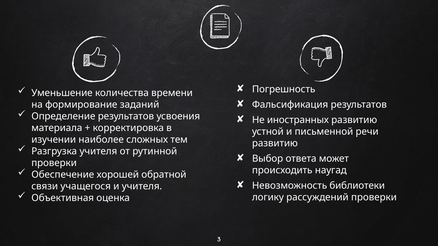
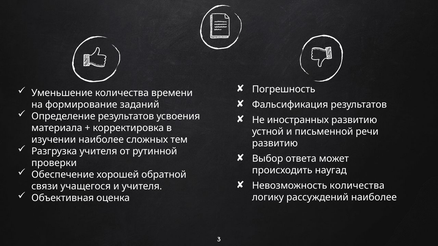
Невозможность библиотеки: библиотеки -> количества (357, 186)
рассуждений проверки: проверки -> наиболее (374, 198)
